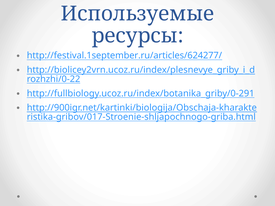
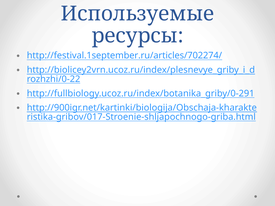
http://festival.1september.ru/articles/624277/: http://festival.1september.ru/articles/624277/ -> http://festival.1september.ru/articles/702274/ (124, 56)
